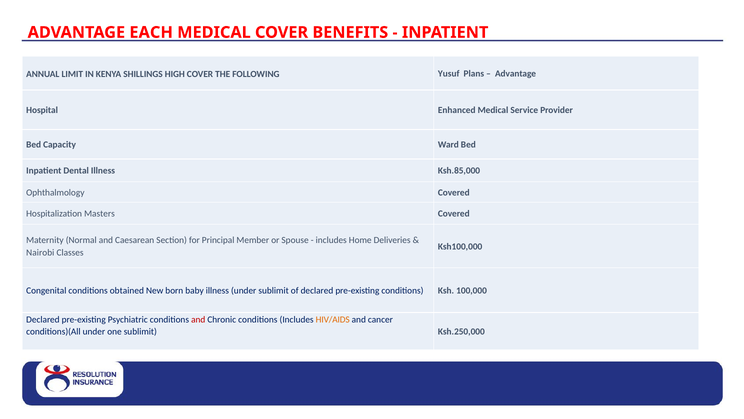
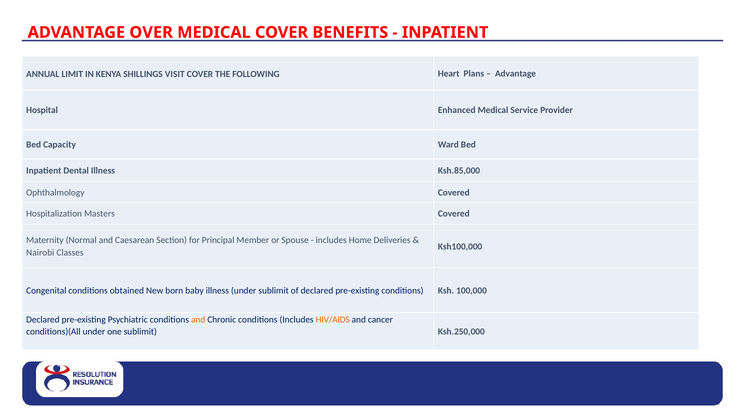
EACH: EACH -> OVER (151, 32)
HIGH: HIGH -> VISIT (175, 74)
Yusuf: Yusuf -> Heart (449, 73)
and colour: red -> orange (198, 319)
